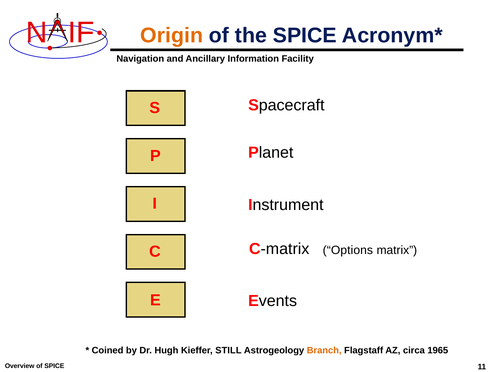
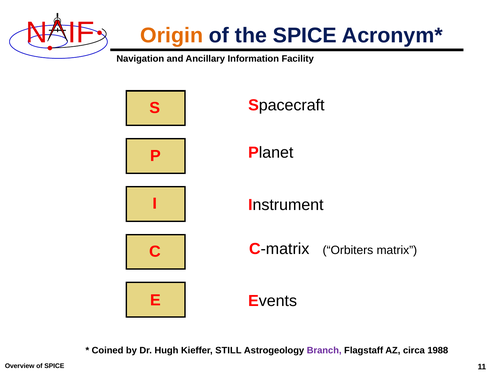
Options: Options -> Orbiters (348, 250)
Branch colour: orange -> purple (324, 351)
1965: 1965 -> 1988 (438, 351)
